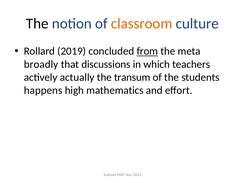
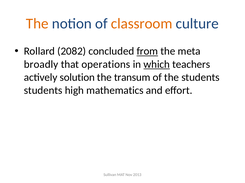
The colour: black -> orange (37, 24)
2019: 2019 -> 2082 (72, 51)
discussions: discussions -> operations (106, 64)
which underline: none -> present (157, 64)
actually: actually -> solution (77, 78)
happens: happens -> students (43, 91)
